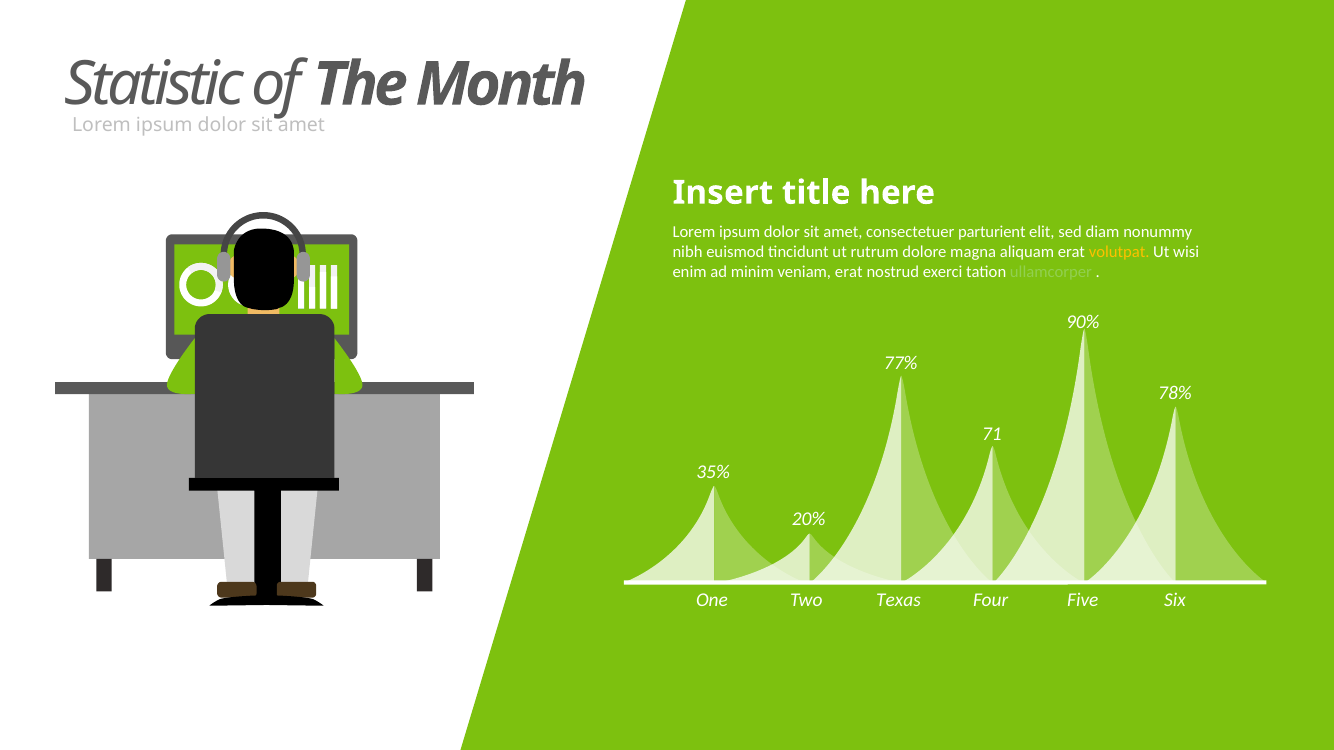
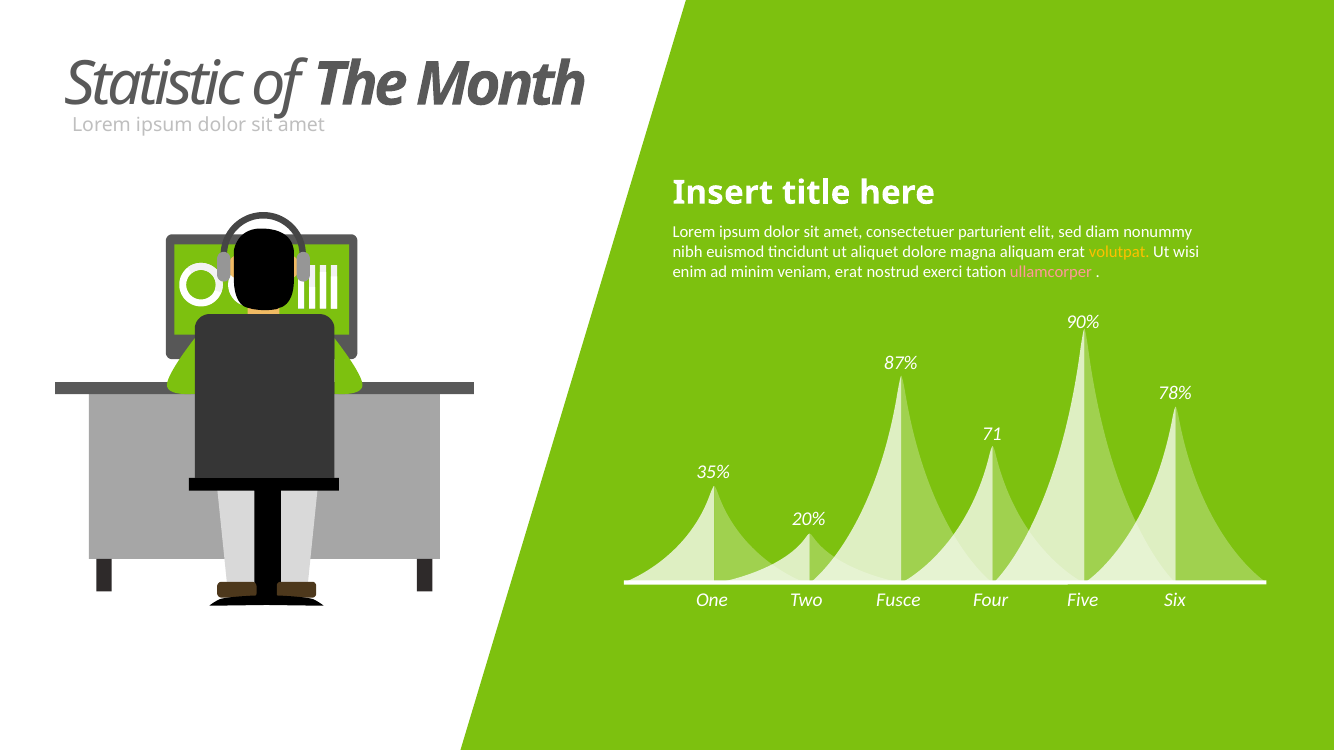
rutrum: rutrum -> aliquet (875, 252)
ullamcorper colour: light green -> pink (1051, 272)
77%: 77% -> 87% (901, 363)
Texas: Texas -> Fusce (898, 601)
